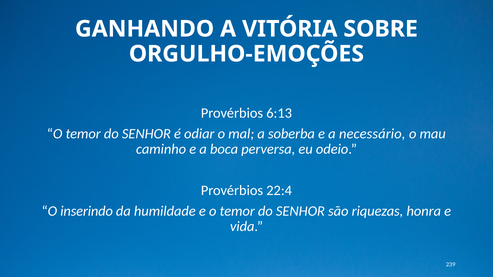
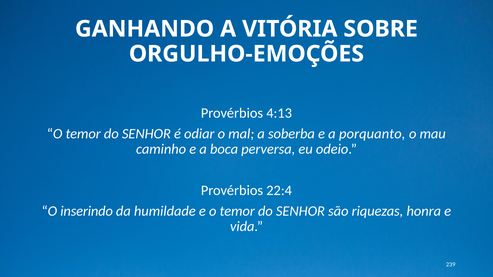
6:13: 6:13 -> 4:13 (279, 113)
necessário: necessário -> porquanto (372, 134)
